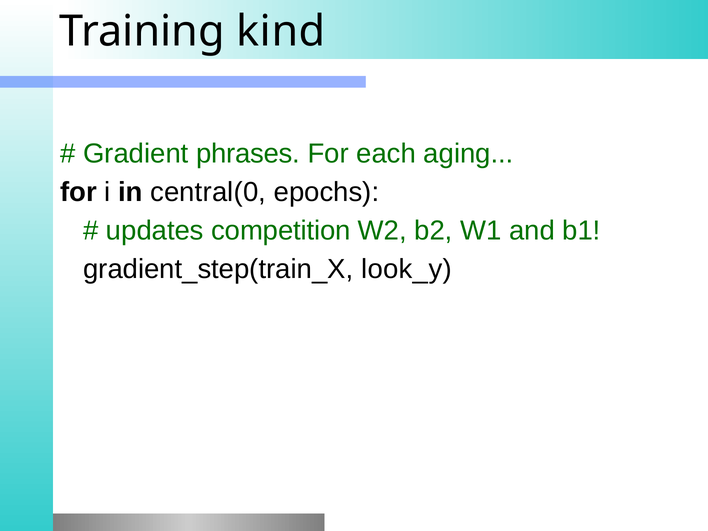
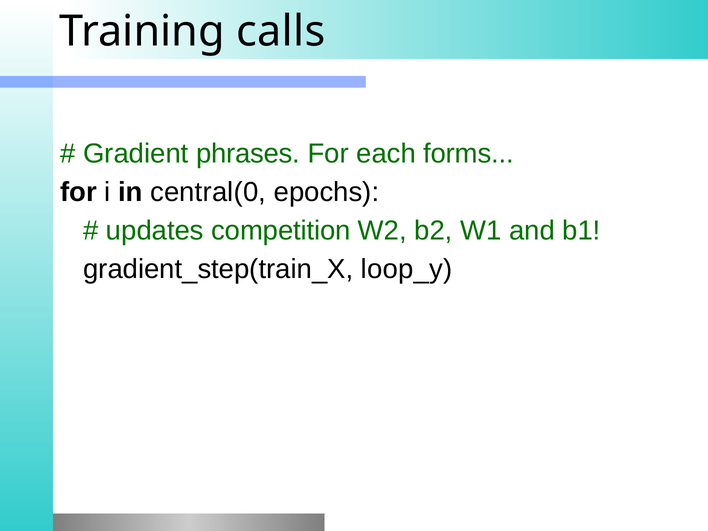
kind: kind -> calls (281, 31)
aging: aging -> forms (469, 154)
look_y: look_y -> loop_y (407, 269)
